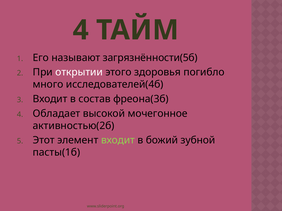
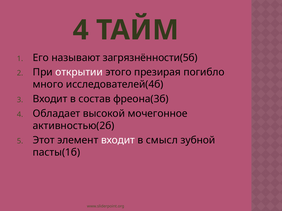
здоровья: здоровья -> презирая (157, 72)
входит colour: light green -> white (118, 141)
божий: божий -> смысл (162, 141)
